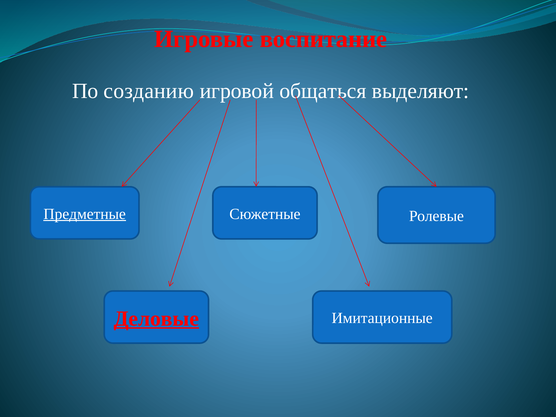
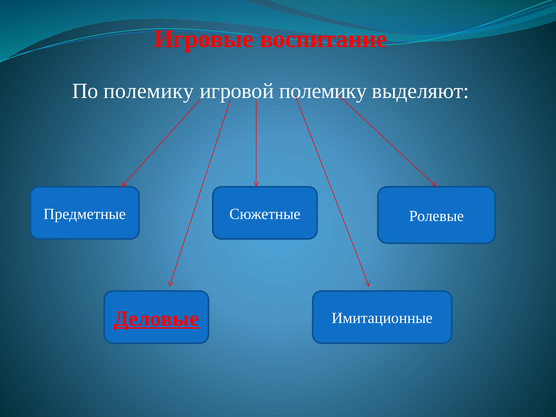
По созданию: созданию -> полемику (149, 91)
игровой общаться: общаться -> полемику (323, 91)
Предметные underline: present -> none (85, 214)
